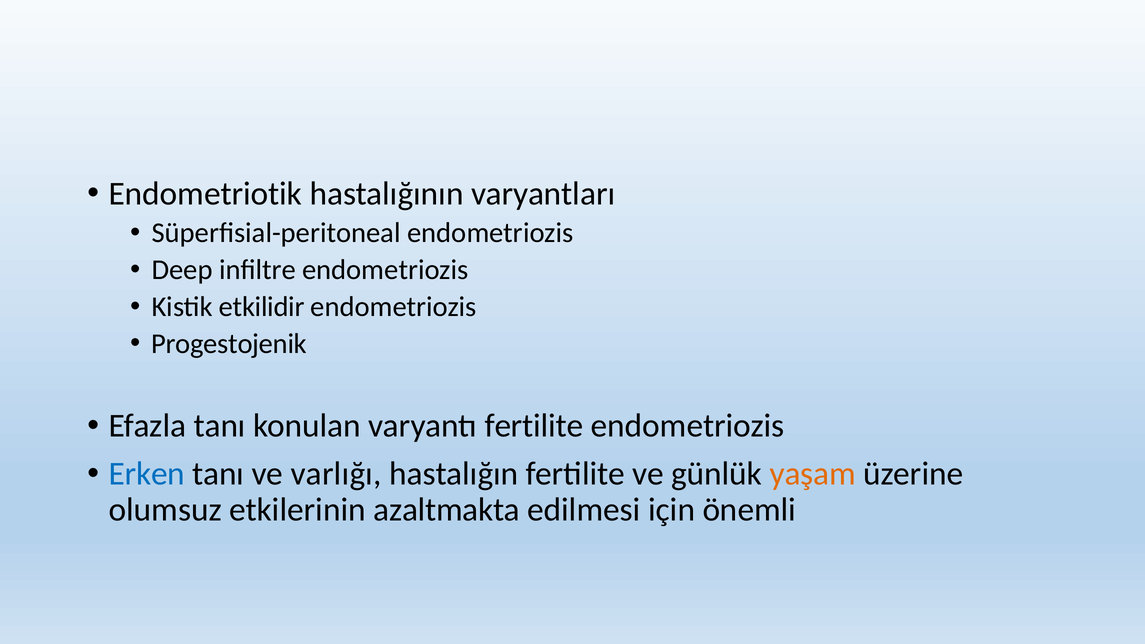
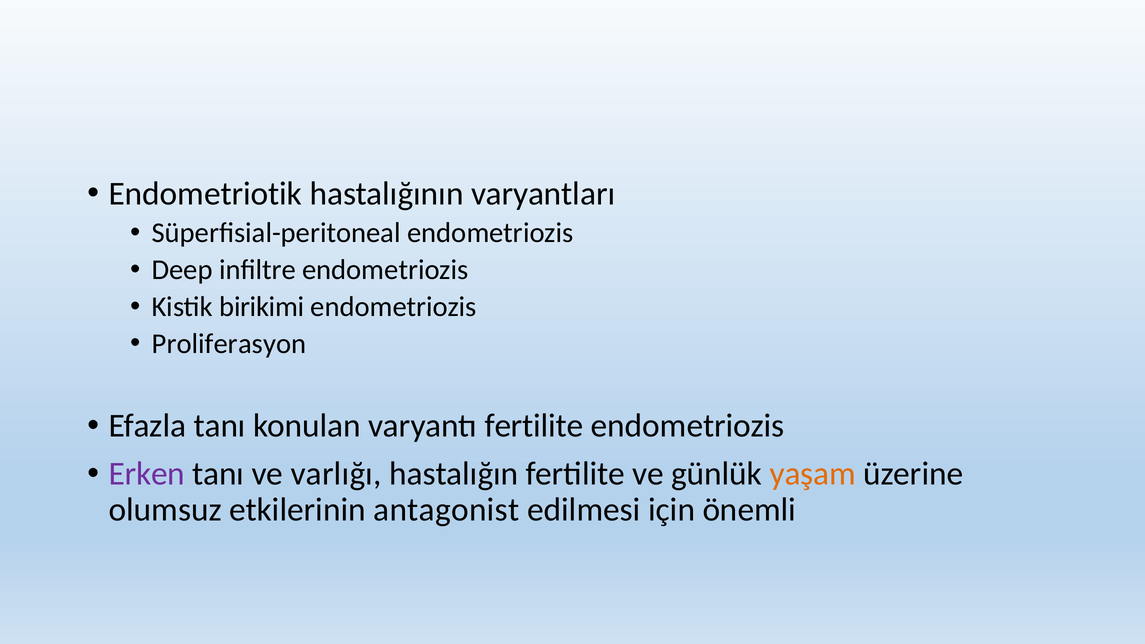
etkilidir: etkilidir -> birikimi (262, 307)
Progestojenik: Progestojenik -> Proliferasyon (229, 344)
Erken colour: blue -> purple (147, 474)
azaltmakta: azaltmakta -> antagonist (446, 510)
